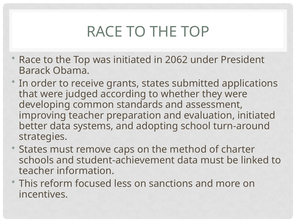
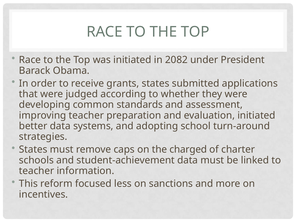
2062: 2062 -> 2082 (176, 60)
method: method -> charged (188, 150)
